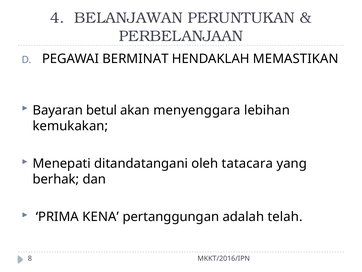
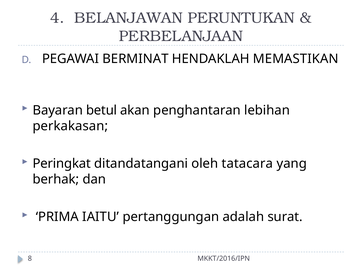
menyenggara: menyenggara -> penghantaran (197, 110)
kemukakan: kemukakan -> perkakasan (70, 126)
Menepati: Menepati -> Peringkat (62, 163)
KENA: KENA -> IAITU (101, 216)
telah: telah -> surat (285, 216)
